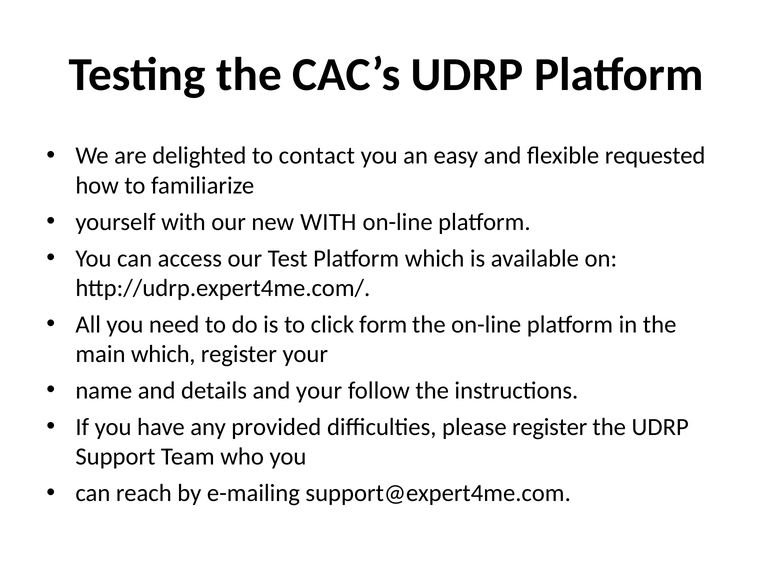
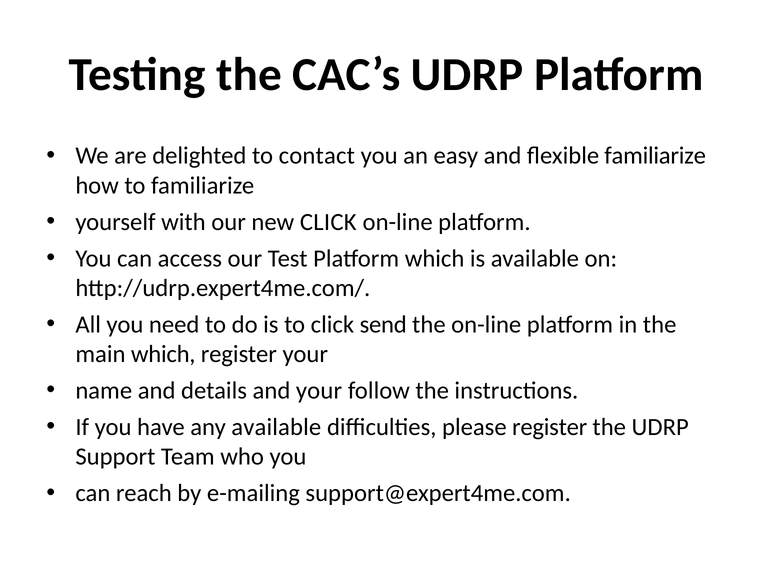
flexible requested: requested -> familiarize (655, 156)
new WITH: WITH -> CLICK (328, 222)
form: form -> send (383, 324)
any provided: provided -> available (276, 427)
